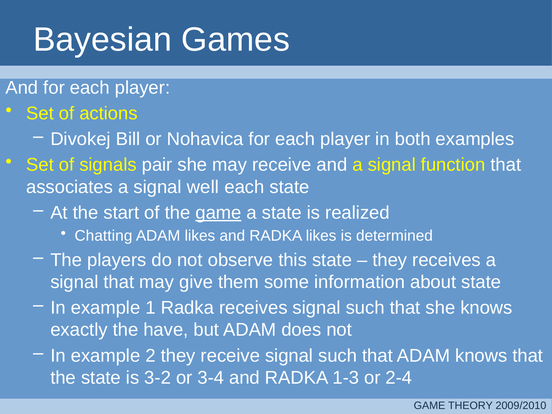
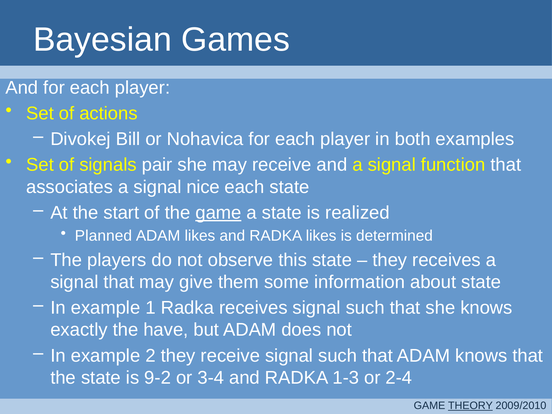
well: well -> nice (203, 187)
Chatting: Chatting -> Planned (103, 236)
3-2: 3-2 -> 9-2 (158, 378)
THEORY underline: none -> present (470, 406)
